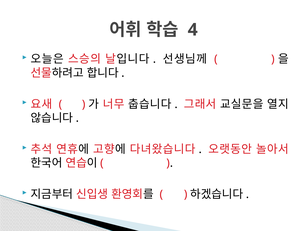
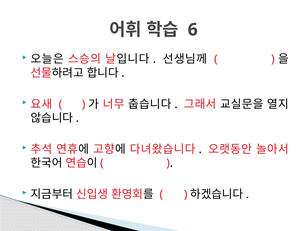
4: 4 -> 6 (193, 30)
